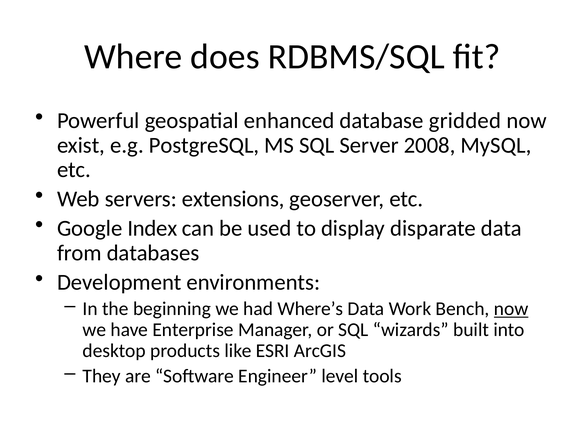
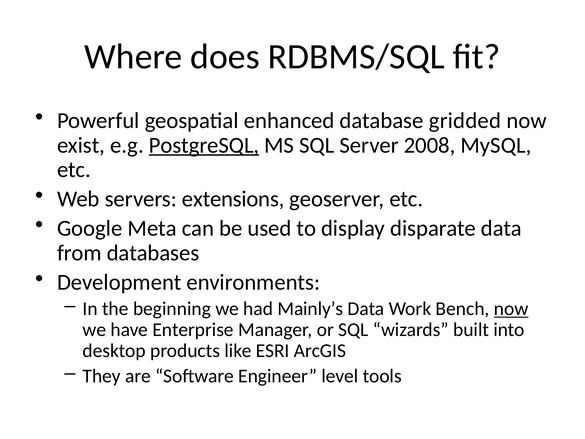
PostgreSQL underline: none -> present (204, 145)
Index: Index -> Meta (152, 228)
Where’s: Where’s -> Mainly’s (310, 309)
